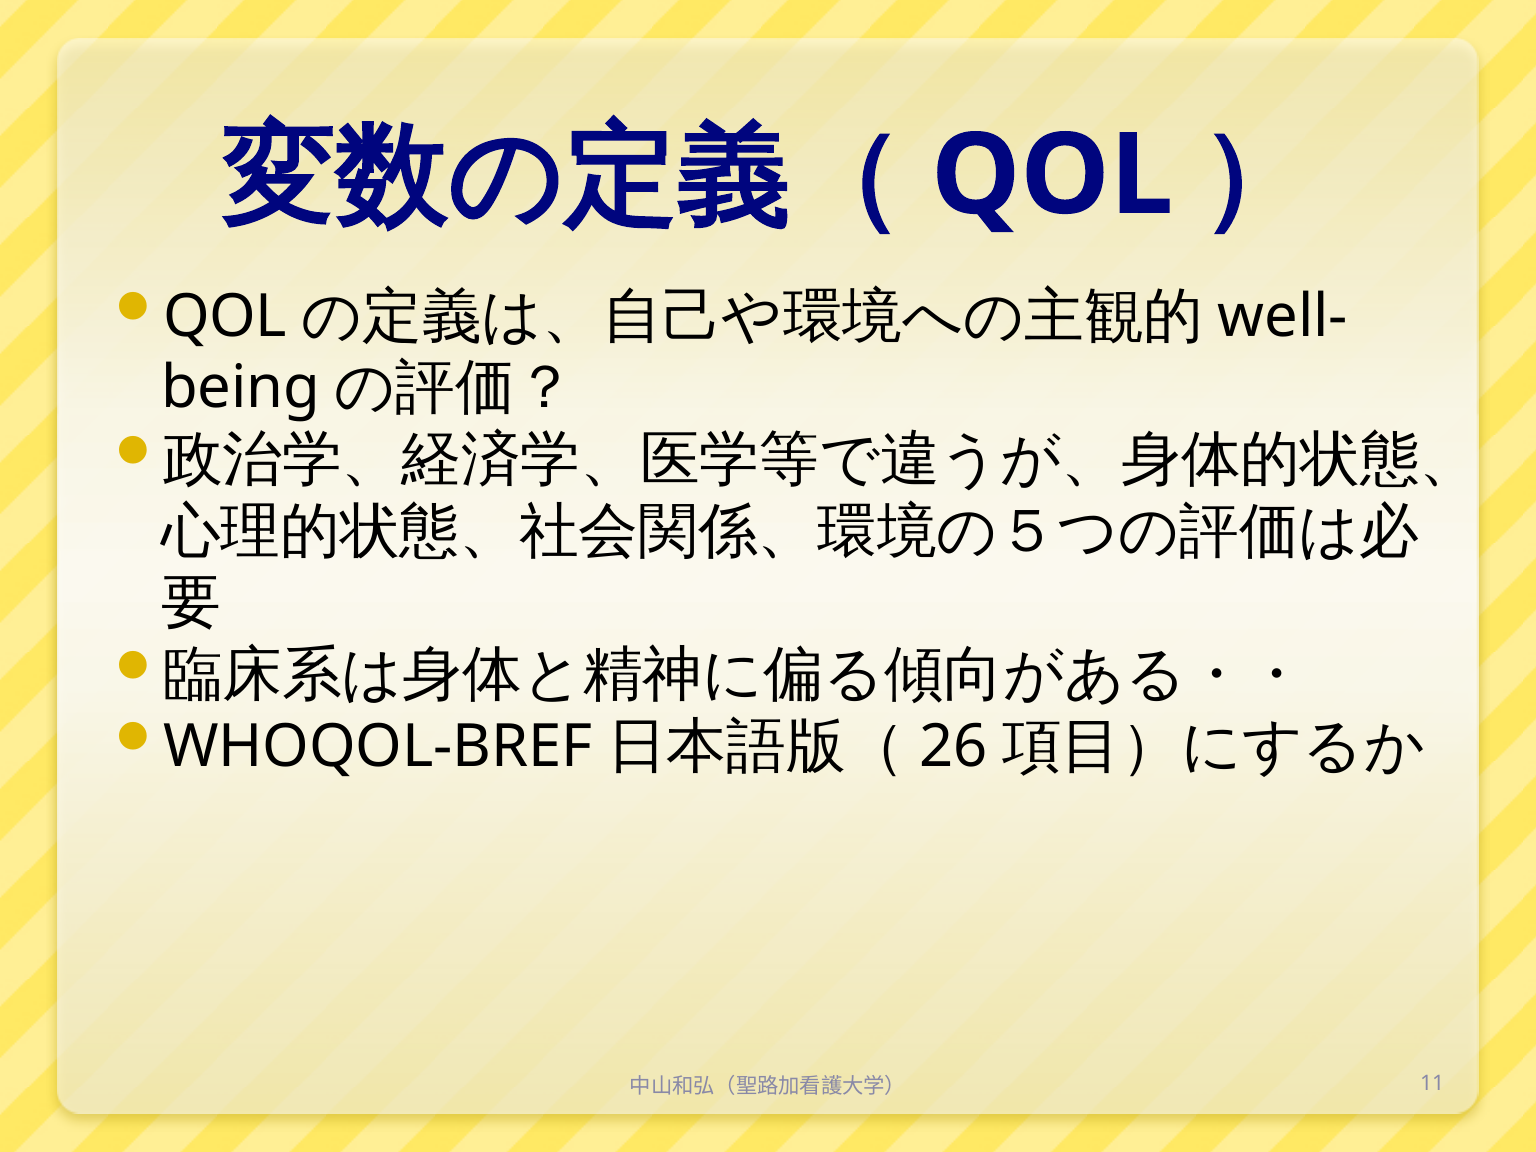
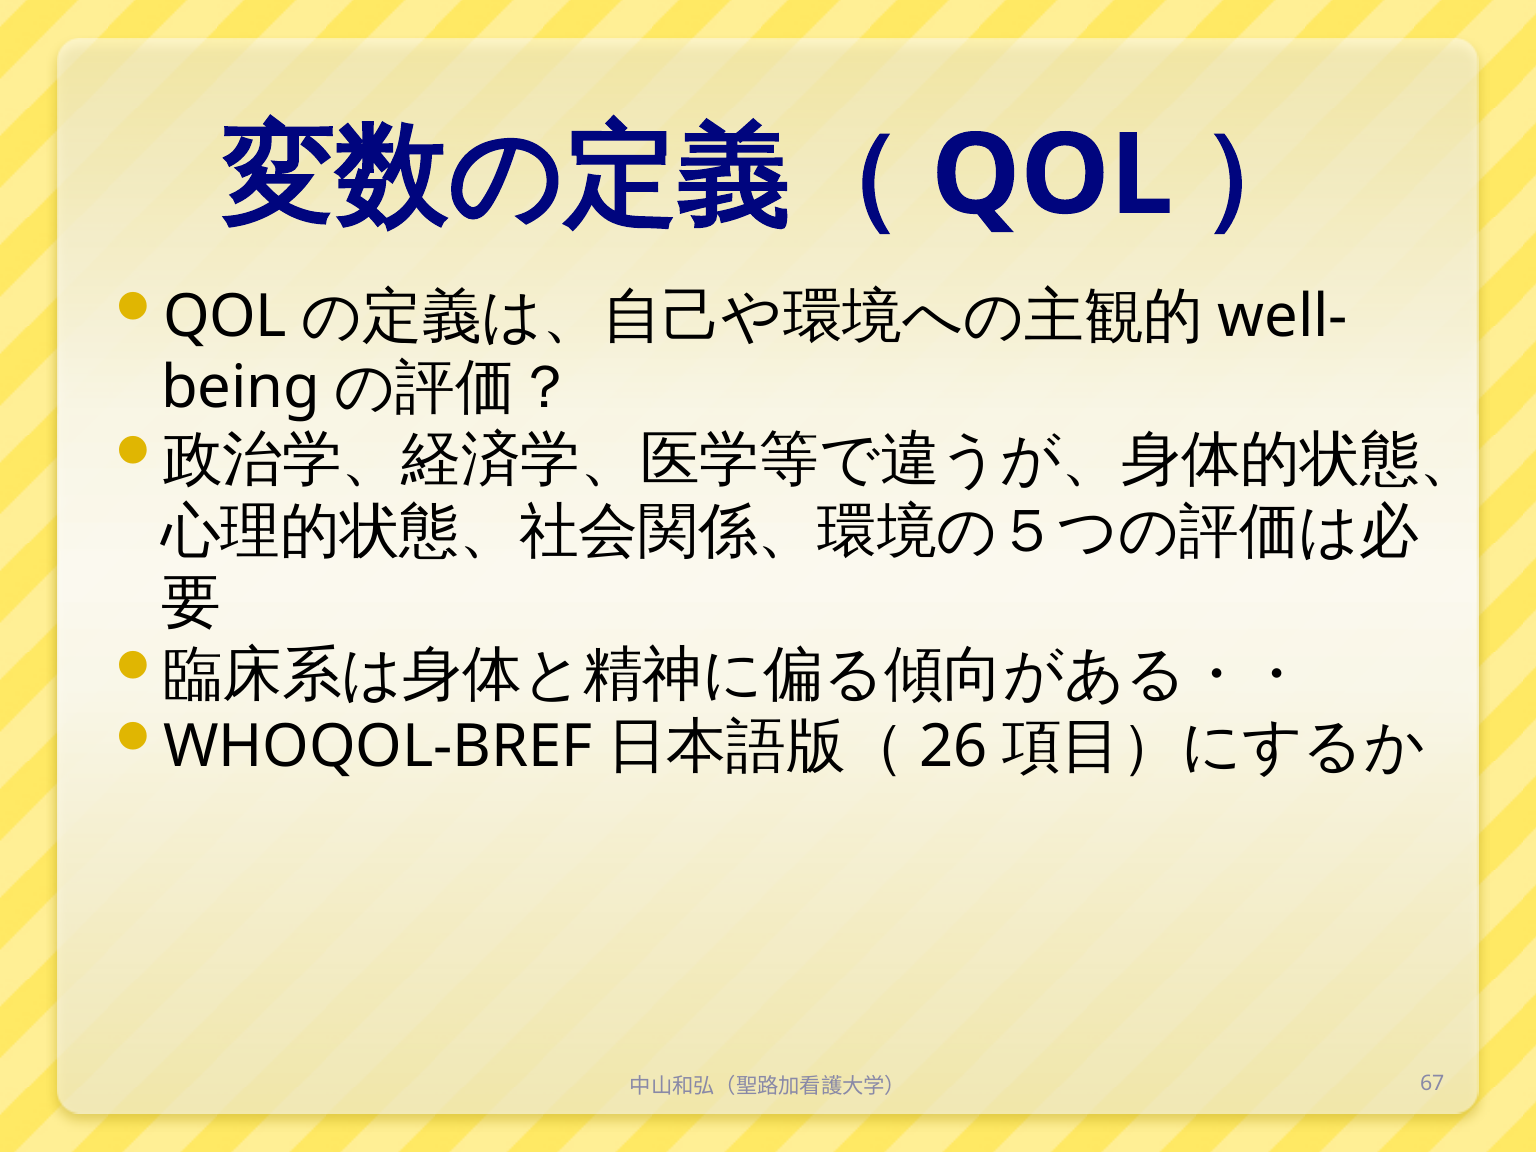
11: 11 -> 67 (1432, 1083)
